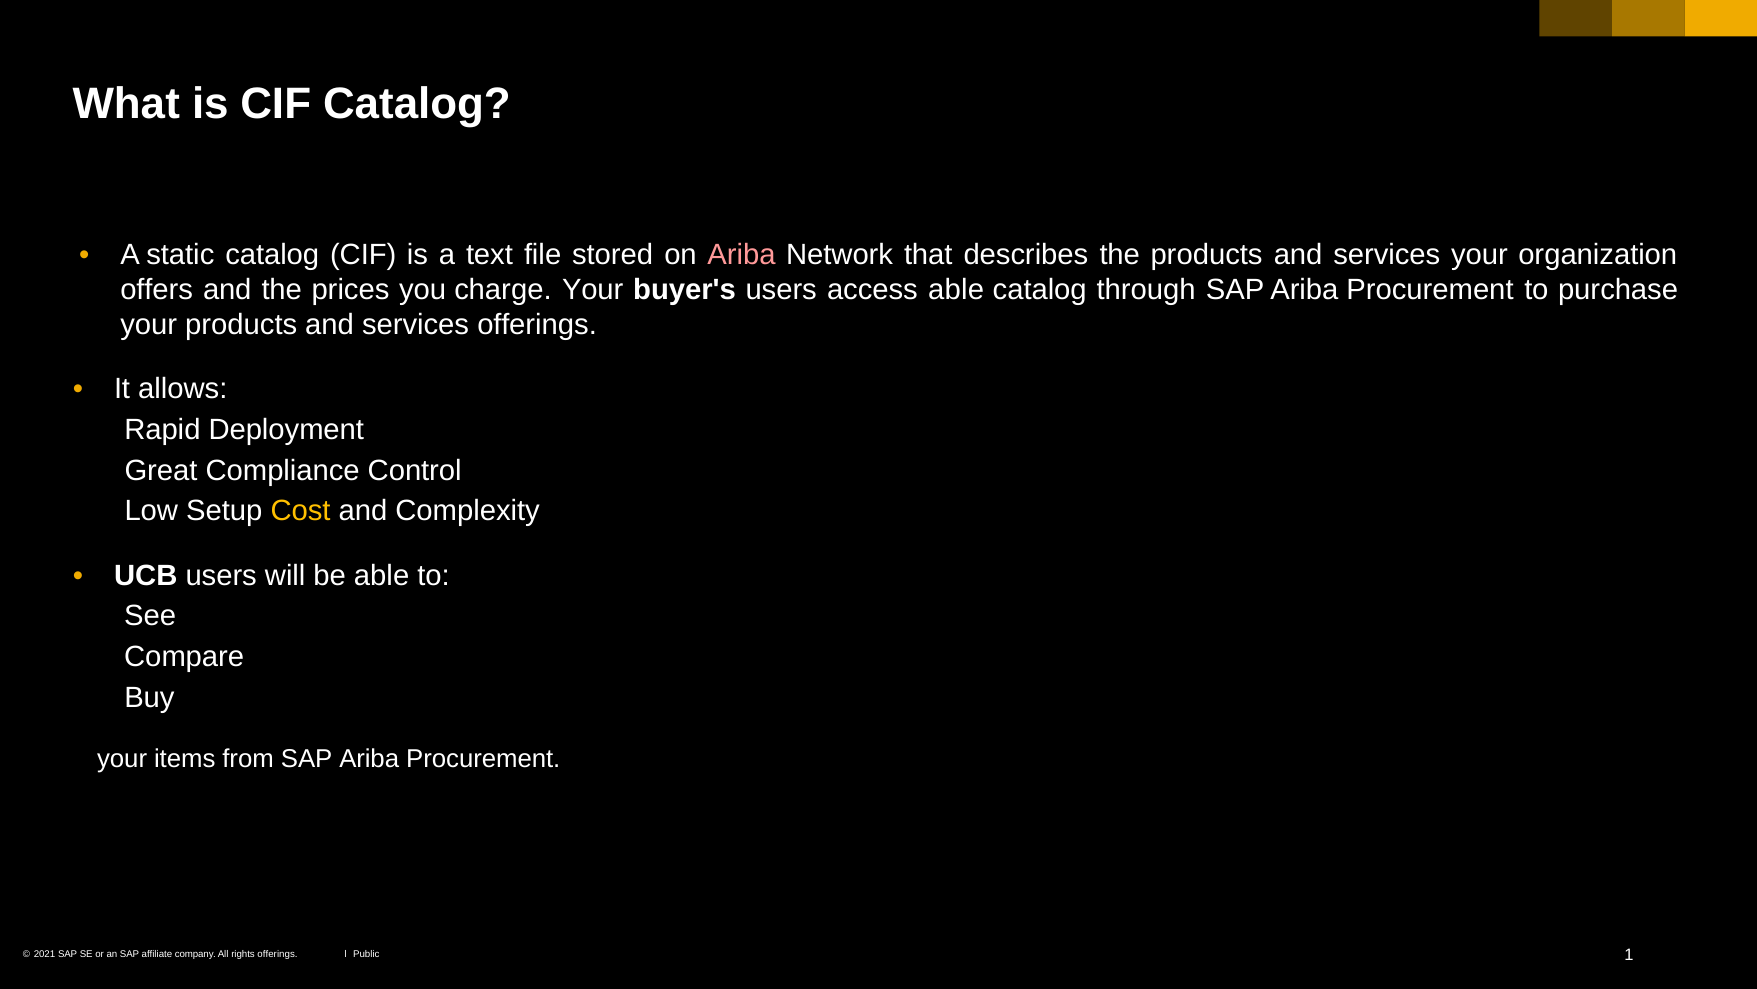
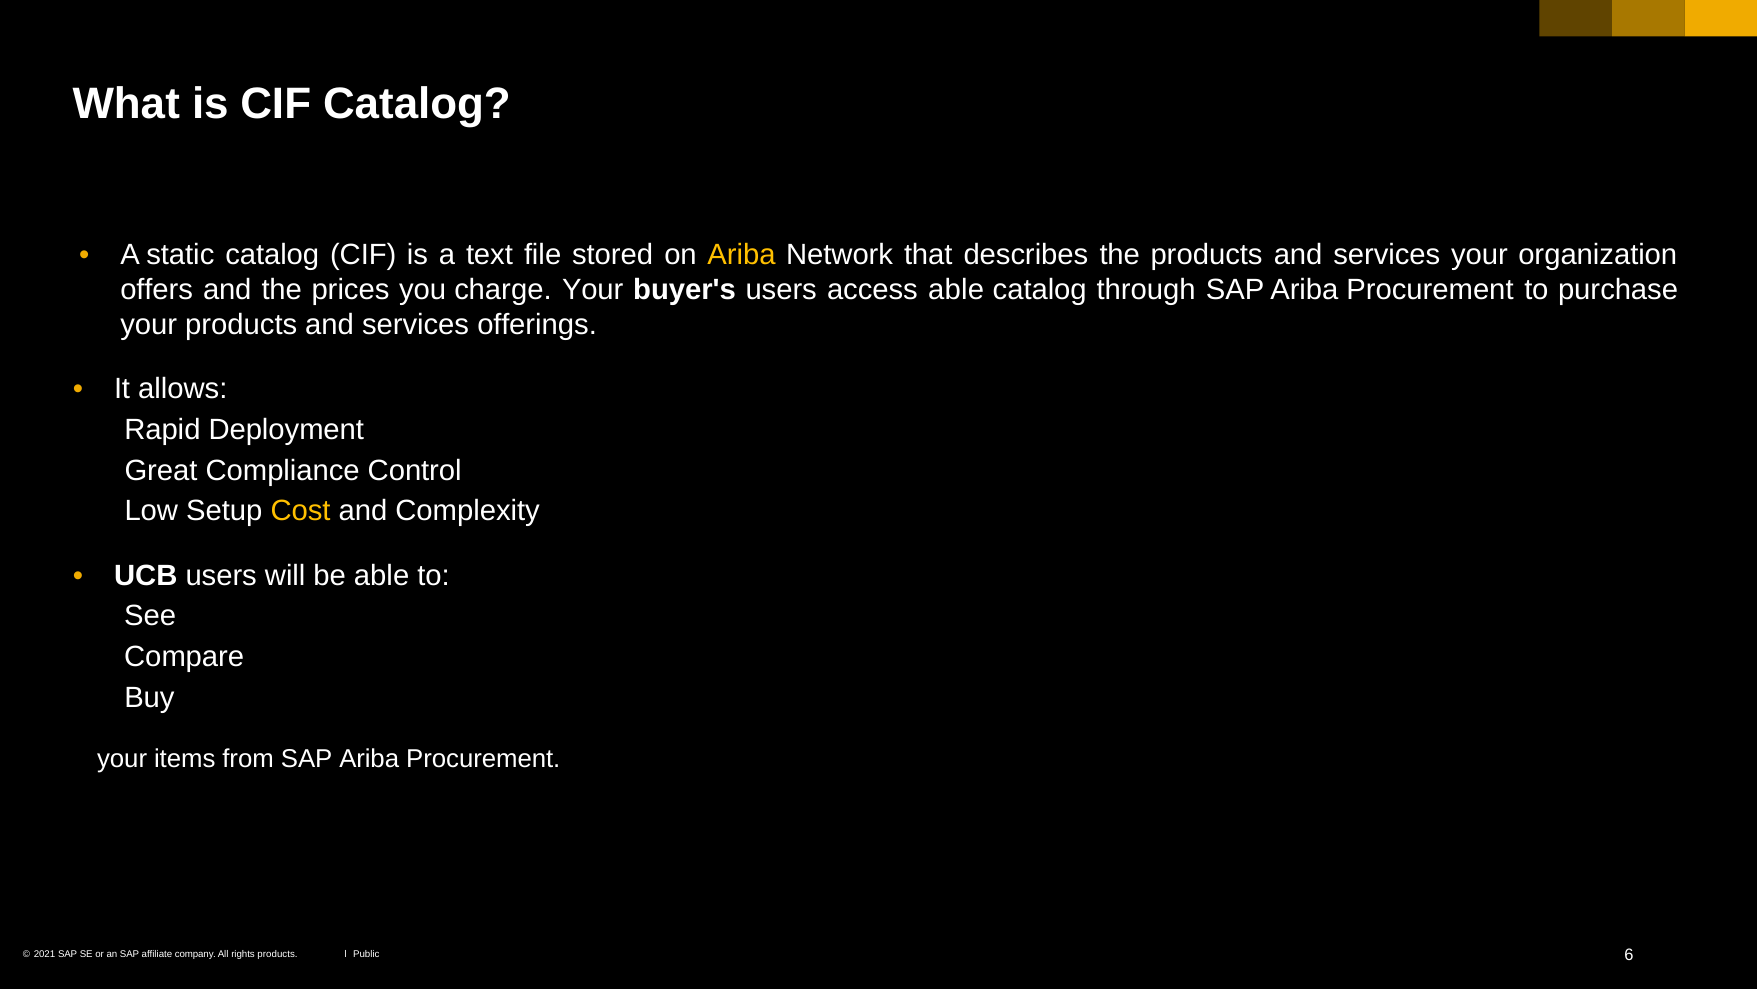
Ariba colour: pink -> yellow (742, 254)
rights offerings: offerings -> products (278, 953)
1: 1 -> 6 (1629, 954)
